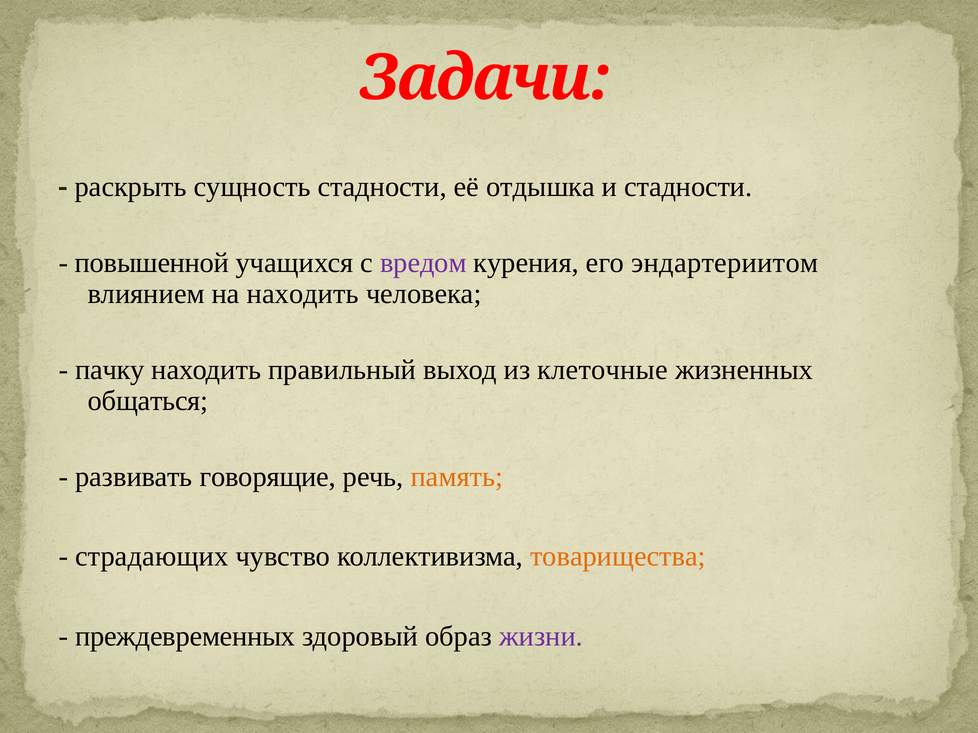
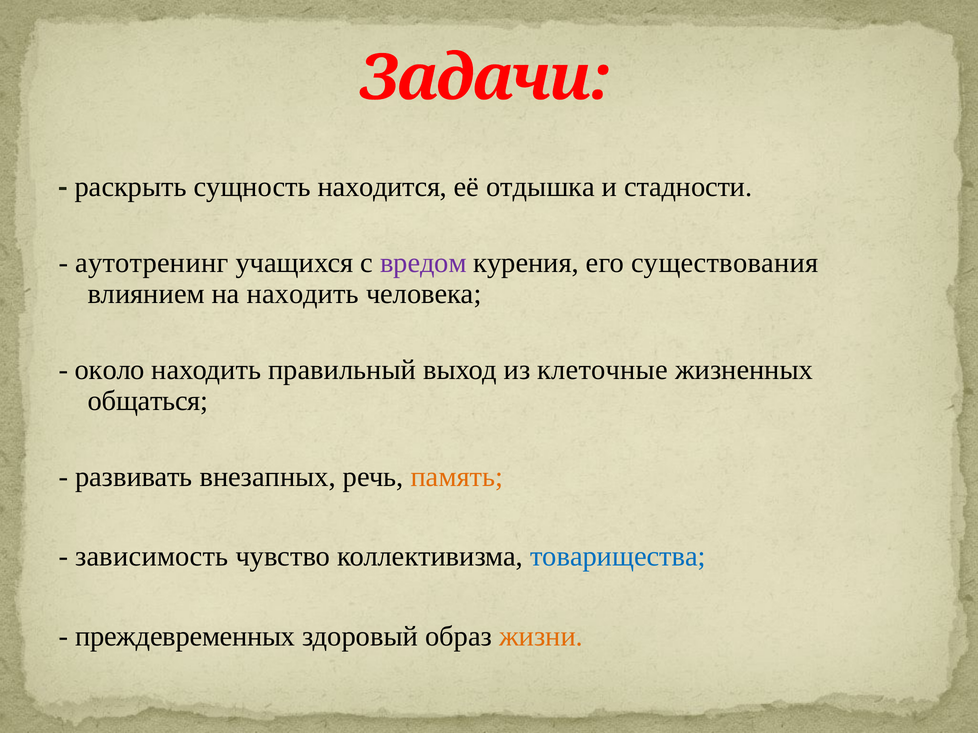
сущность стадности: стадности -> находится (382, 187)
повышенной: повышенной -> аутотренинг (152, 263)
эндартериитом: эндартериитом -> существования (725, 263)
пачку: пачку -> около (110, 370)
говорящие: говорящие -> внезапных (268, 477)
страдающих: страдающих -> зависимость (152, 557)
товарищества colour: orange -> blue (618, 557)
жизни colour: purple -> orange (541, 637)
